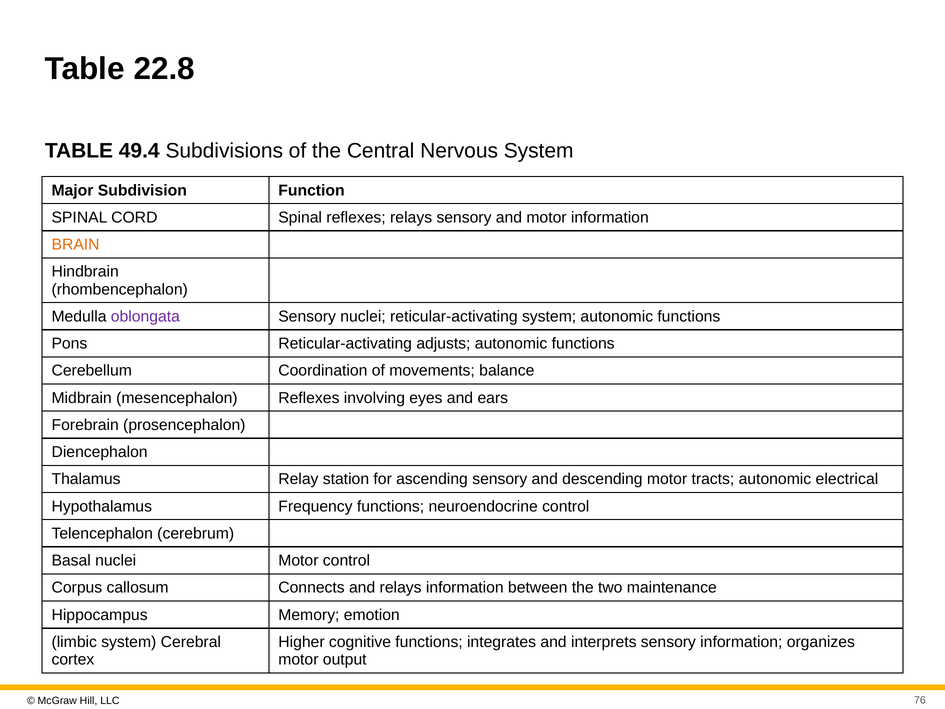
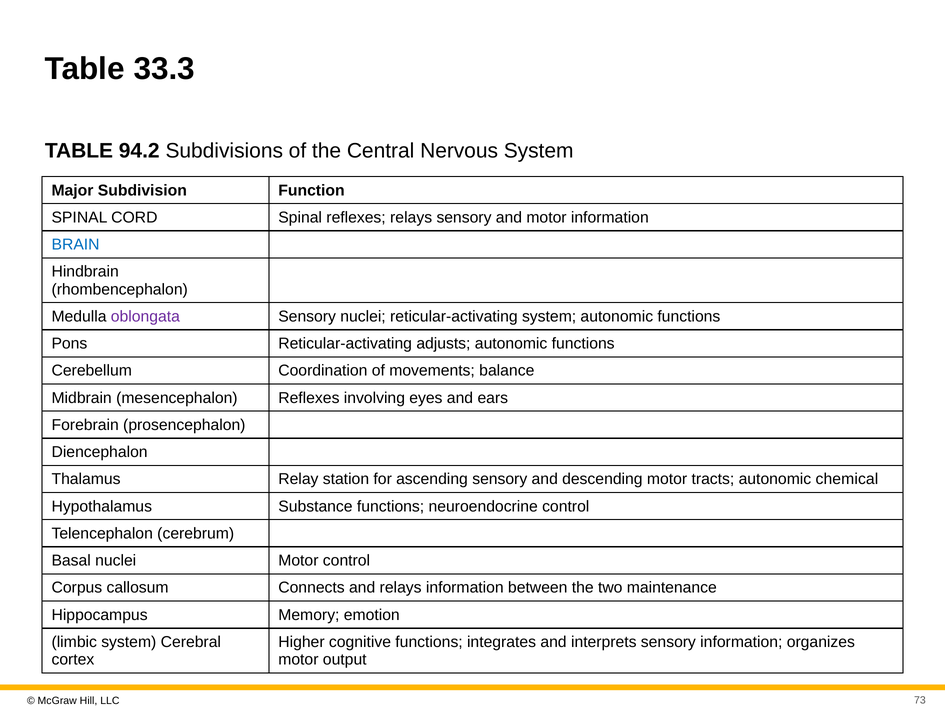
22.8: 22.8 -> 33.3 (164, 69)
49.4: 49.4 -> 94.2 (139, 151)
BRAIN colour: orange -> blue (76, 244)
electrical: electrical -> chemical (847, 479)
Frequency: Frequency -> Substance (315, 506)
76: 76 -> 73 (920, 700)
